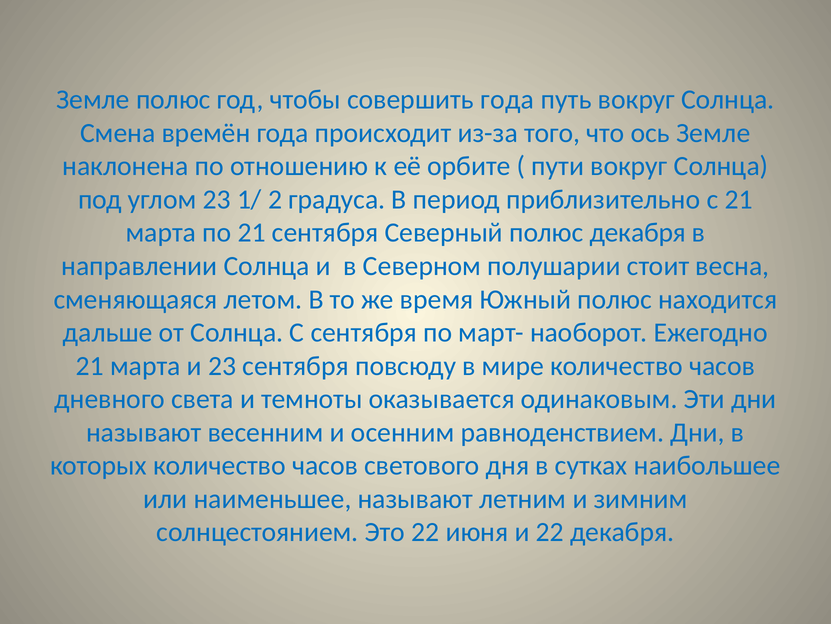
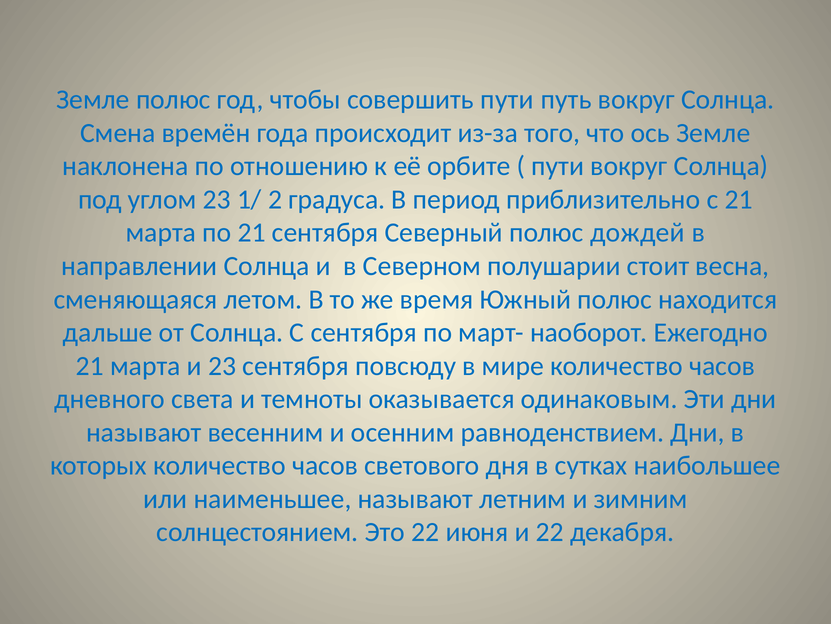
совершить года: года -> пути (507, 100)
полюс декабря: декабря -> дождей (638, 233)
